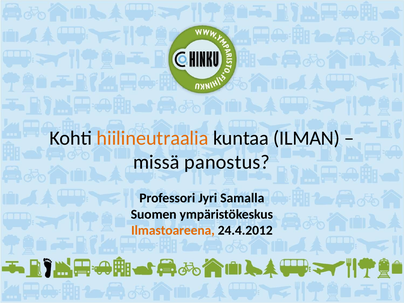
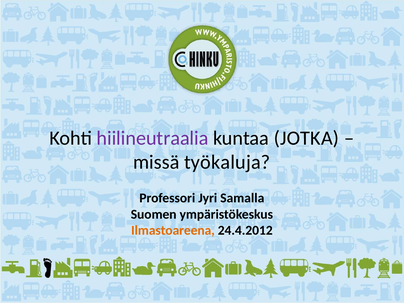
hiilineutraalia colour: orange -> purple (153, 138)
ILMAN: ILMAN -> JOTKA (306, 138)
panostus: panostus -> työkaluja (227, 162)
